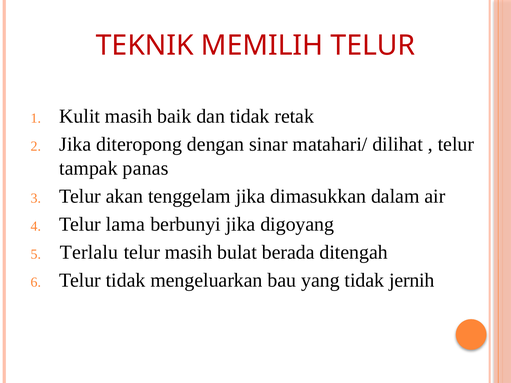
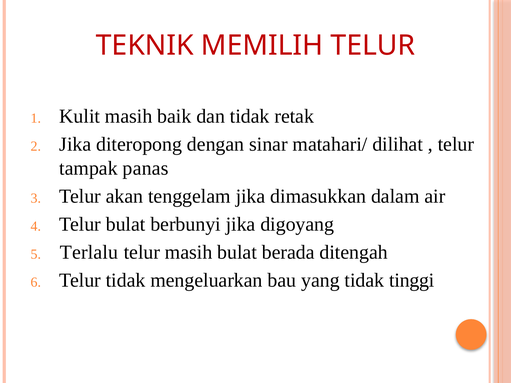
Telur lama: lama -> bulat (126, 224)
jernih: jernih -> tinggi (412, 280)
